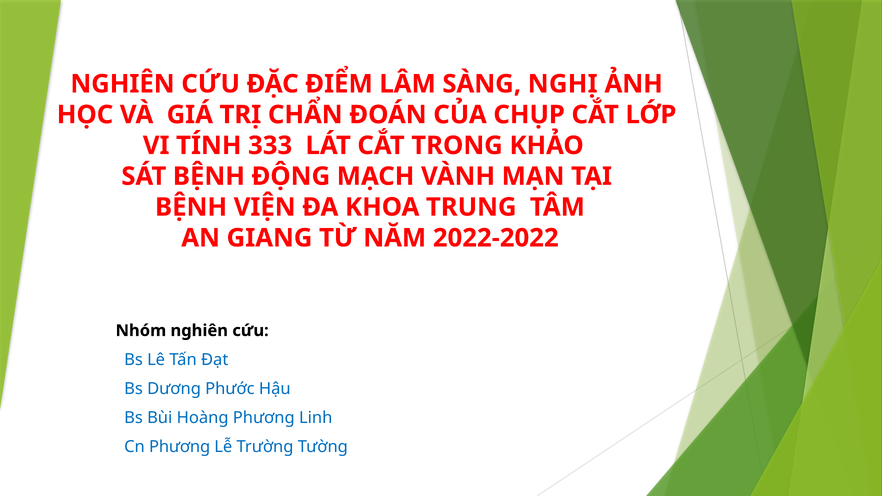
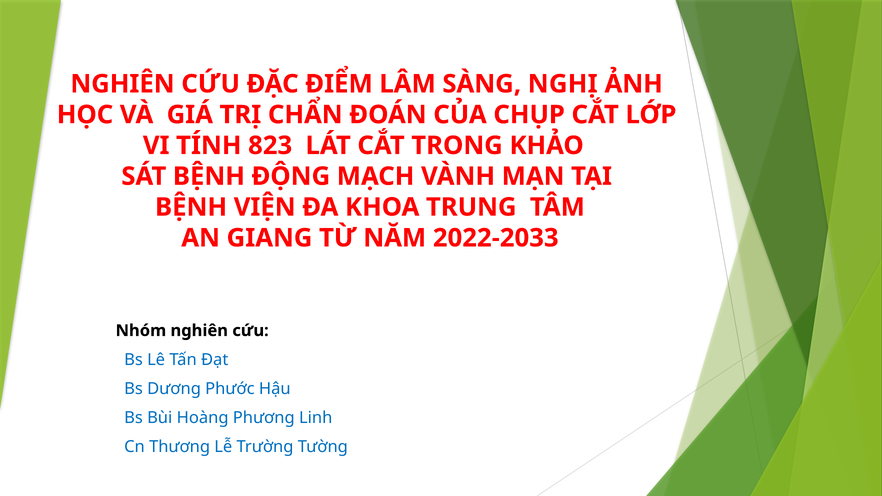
333: 333 -> 823 (270, 146)
2022-2022: 2022-2022 -> 2022-2033 (496, 238)
Cn Phương: Phương -> Thương (180, 447)
